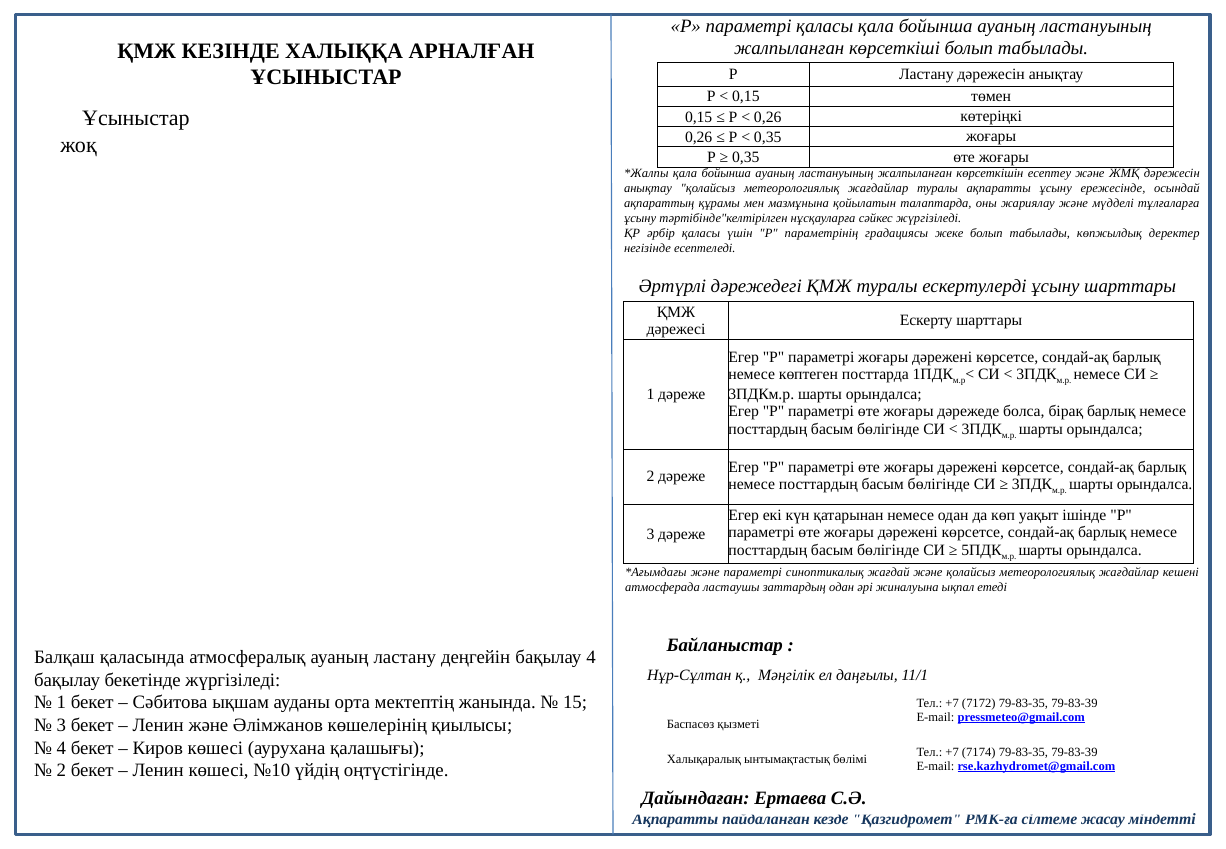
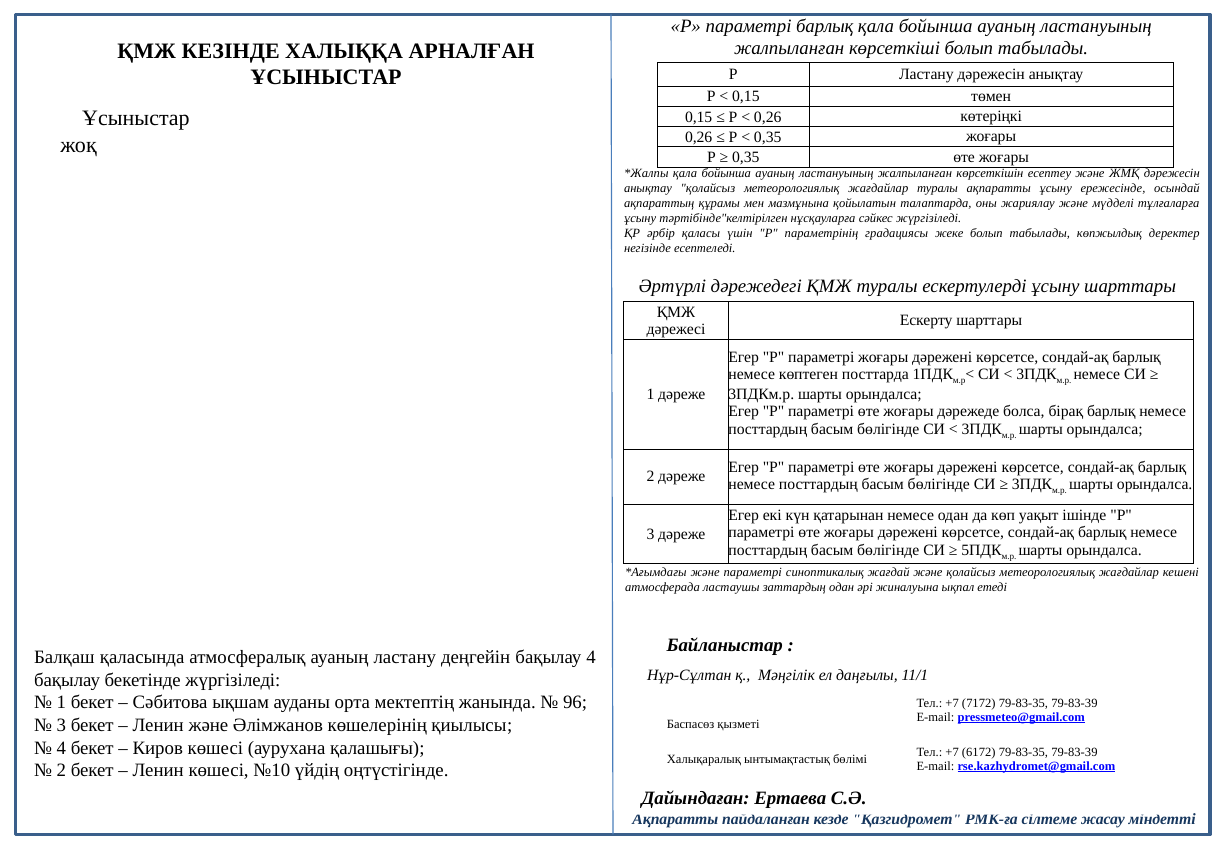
параметрі қаласы: қаласы -> барлық (825, 26)
15: 15 -> 96 (575, 702)
7174: 7174 -> 6172 (979, 752)
